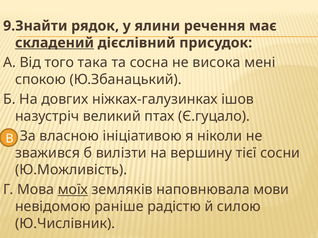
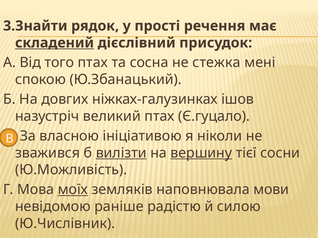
9.Знайти: 9.Знайти -> 3.Знайти (35, 26)
ялини: ялини -> прості (157, 26)
того така: така -> птах (93, 63)
висока: висока -> стежка (216, 63)
вилізти underline: none -> present (121, 153)
вершину underline: none -> present (201, 153)
